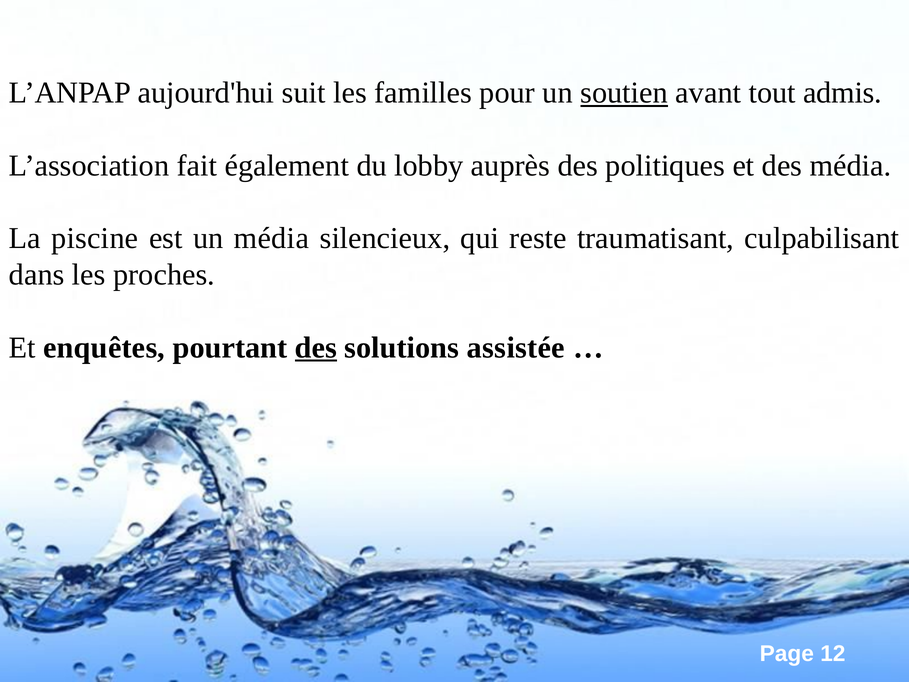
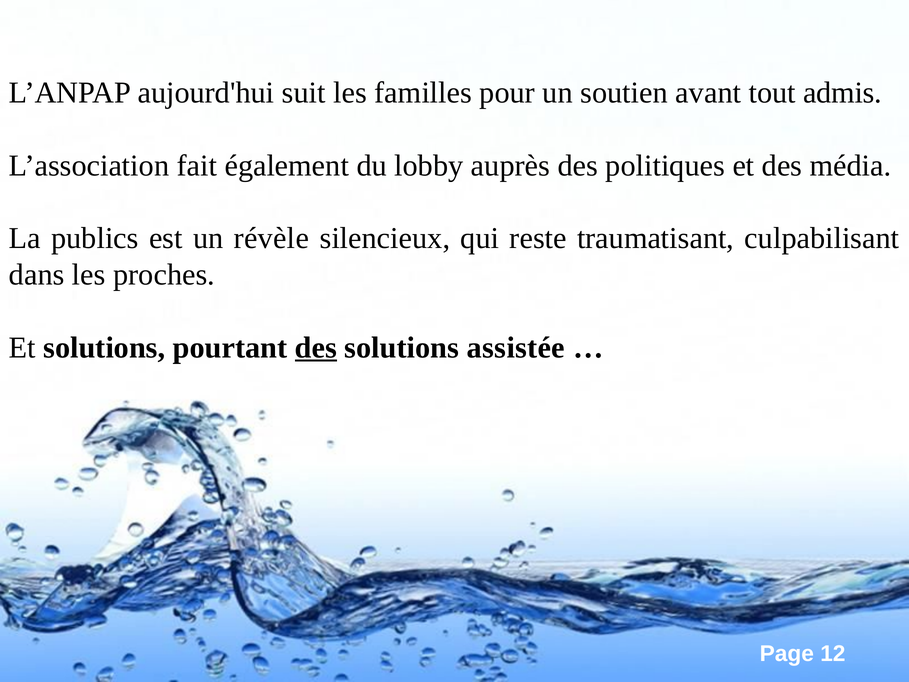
soutien underline: present -> none (624, 93)
piscine: piscine -> publics (95, 238)
un média: média -> révèle (271, 238)
Et enquêtes: enquêtes -> solutions (104, 347)
